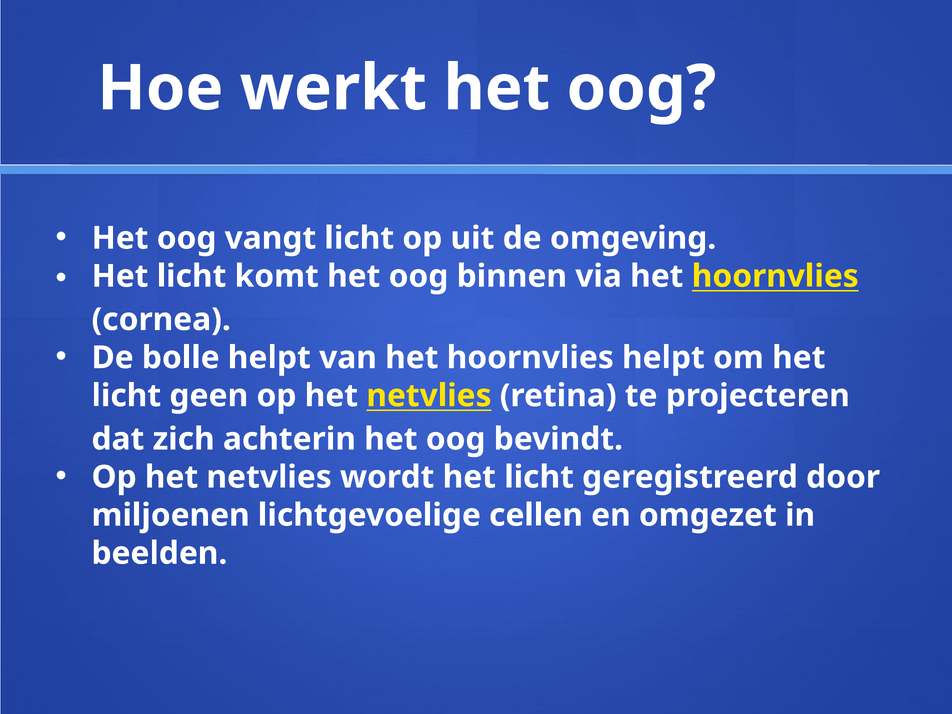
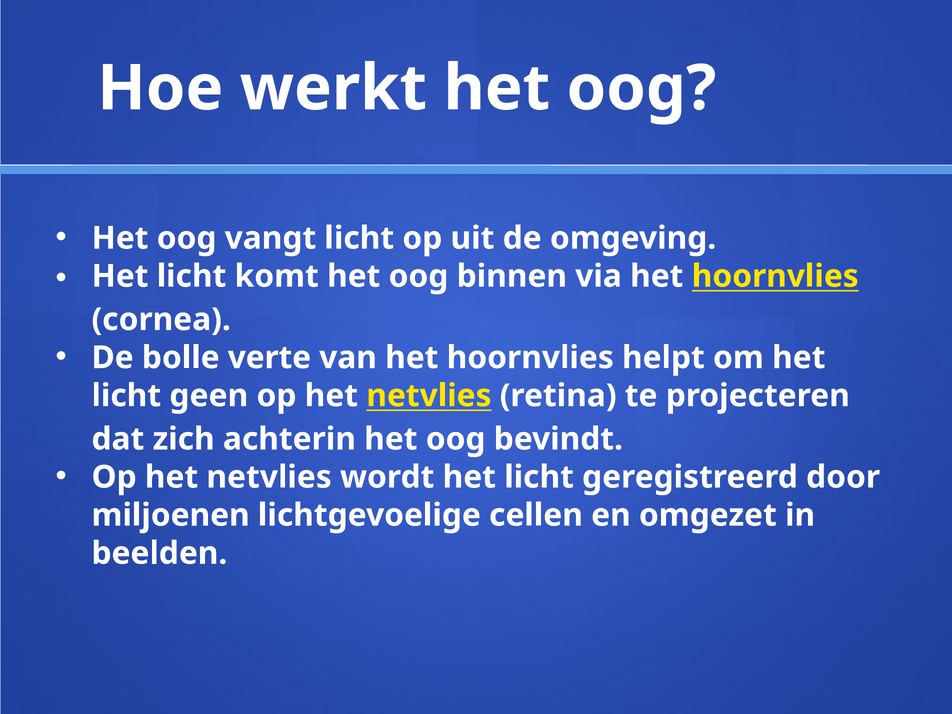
bolle helpt: helpt -> verte (269, 358)
